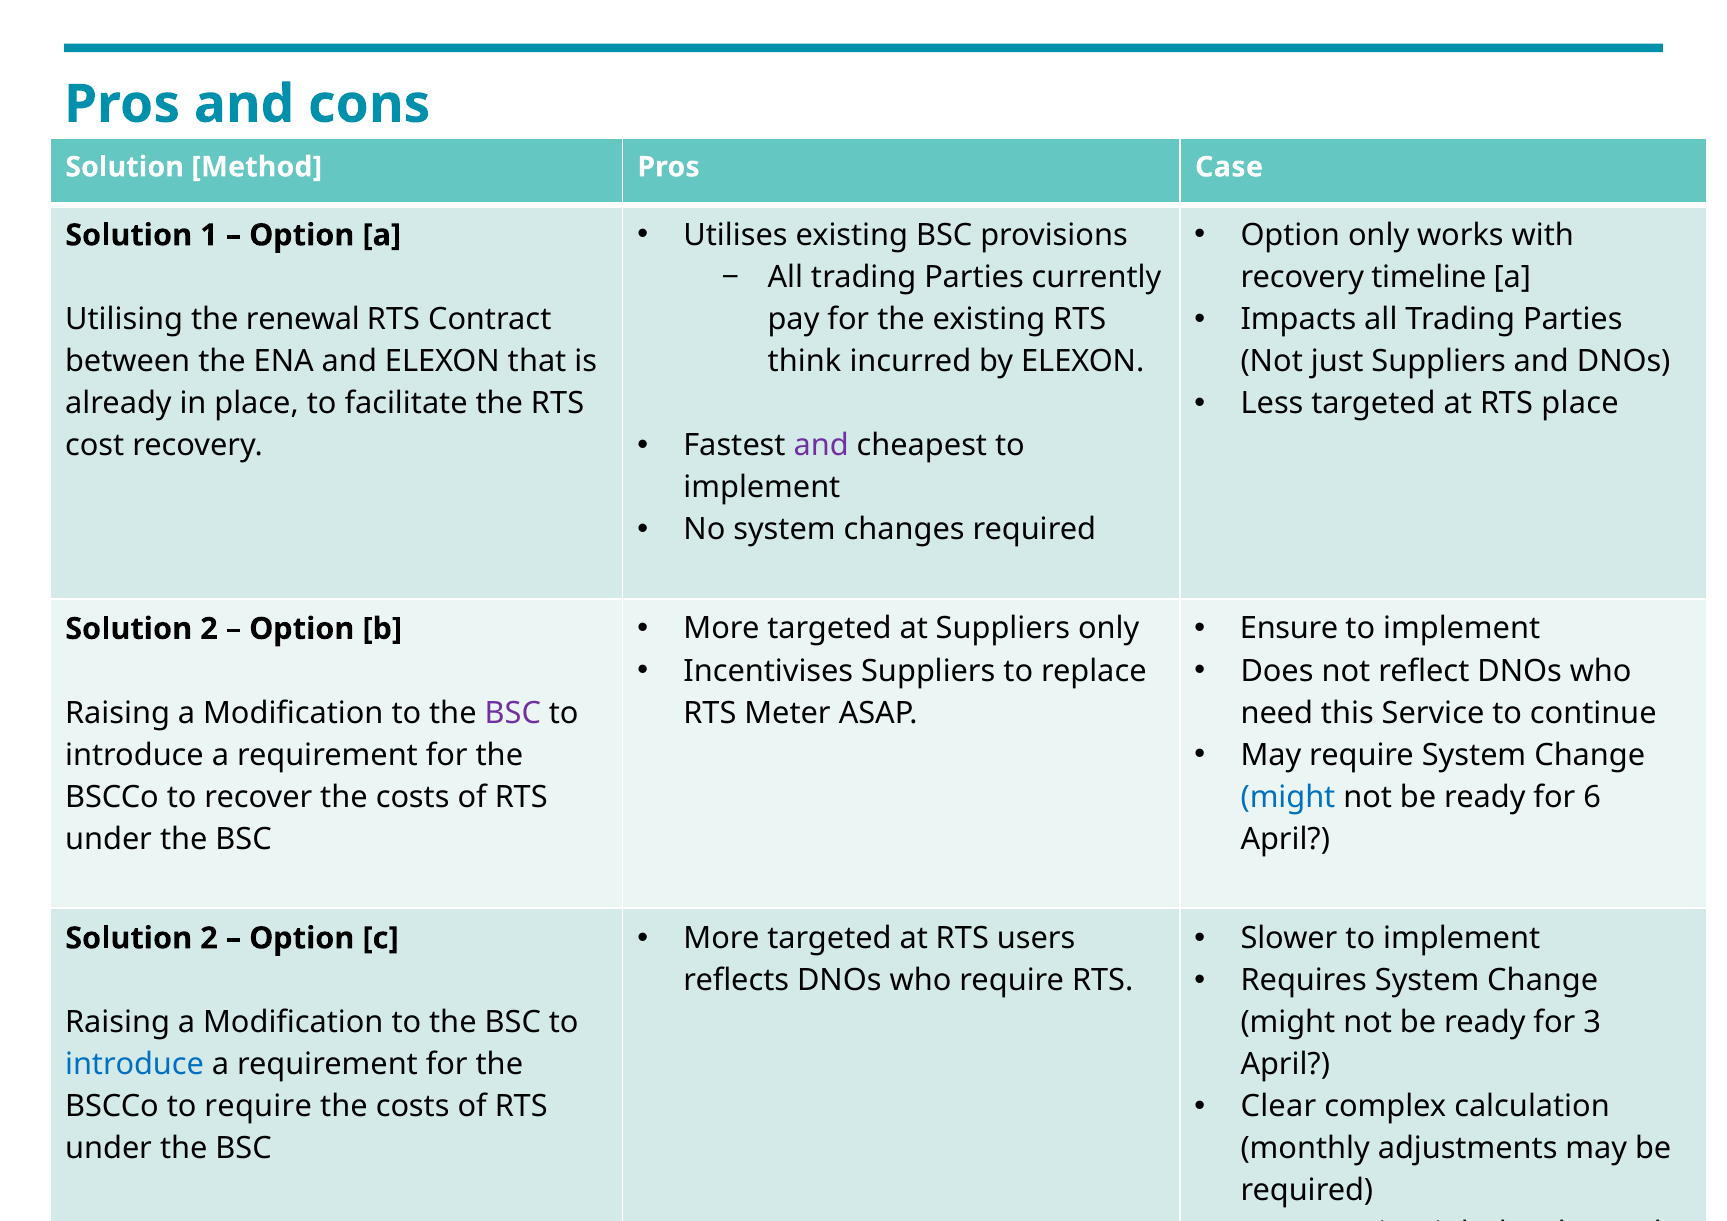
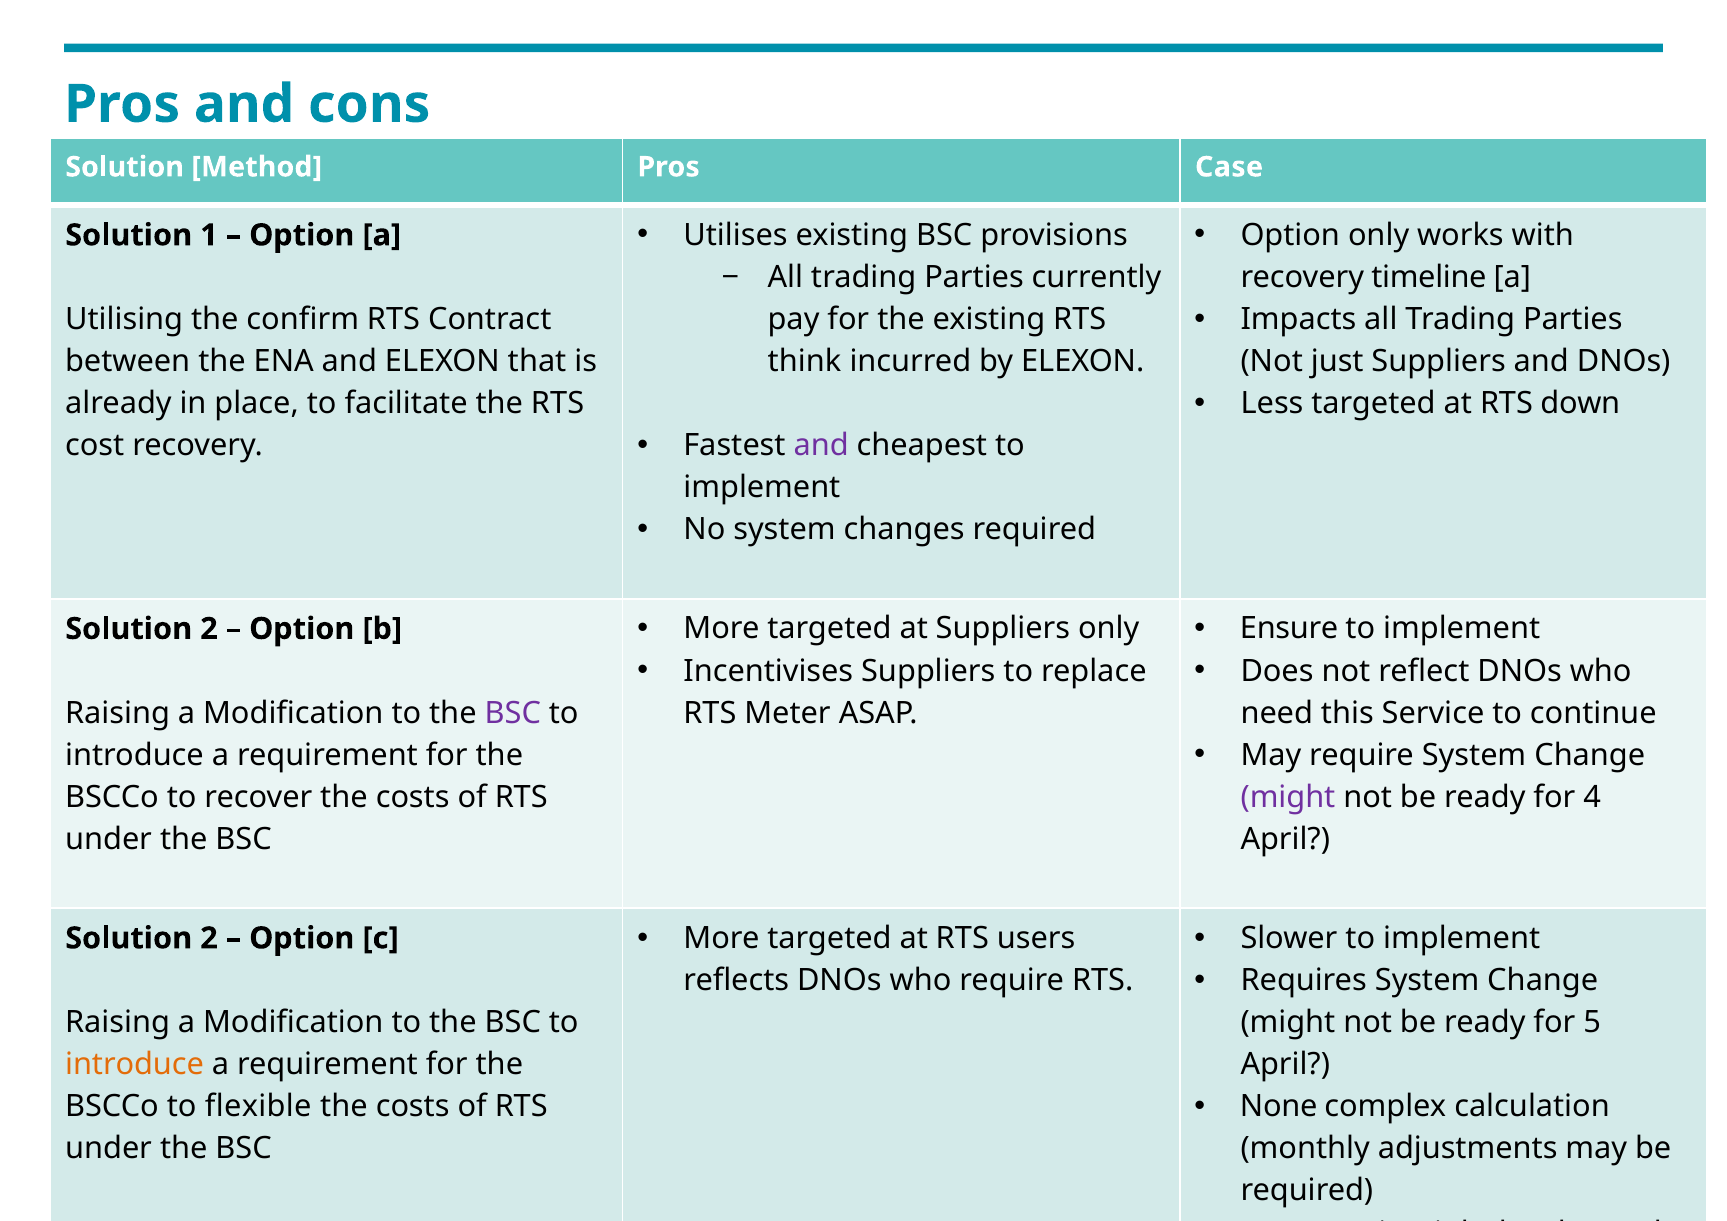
renewal: renewal -> confirm (303, 319)
RTS place: place -> down (1580, 404)
might colour: blue -> purple (1288, 797)
6: 6 -> 4 (1592, 797)
3: 3 -> 5 (1592, 1023)
introduce colour: blue -> orange (135, 1065)
Clear: Clear -> None (1279, 1107)
to require: require -> flexible (258, 1107)
